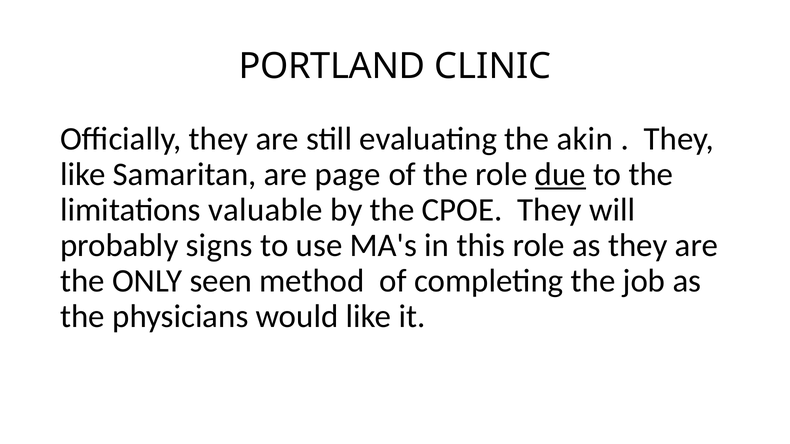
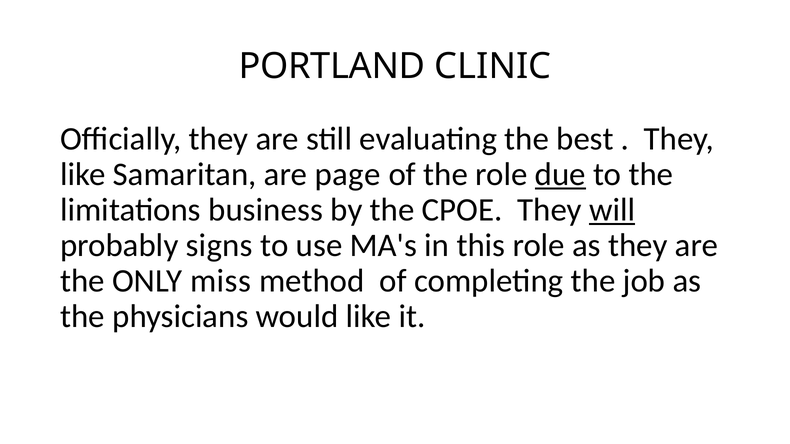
akin: akin -> best (585, 139)
valuable: valuable -> business (266, 210)
will underline: none -> present (612, 210)
seen: seen -> miss (221, 281)
